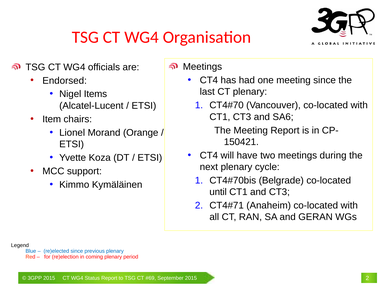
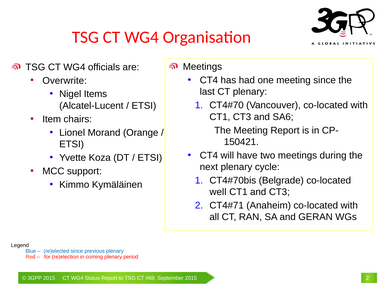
Endorsed: Endorsed -> Overwrite (65, 81)
until: until -> well (218, 192)
